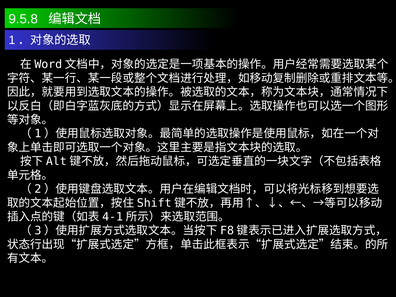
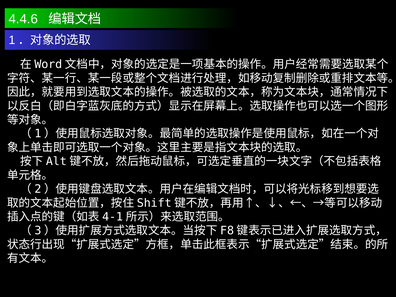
9.5.8: 9.5.8 -> 4.4.6 (23, 19)
